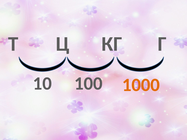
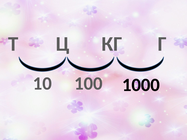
1000 colour: orange -> black (141, 85)
